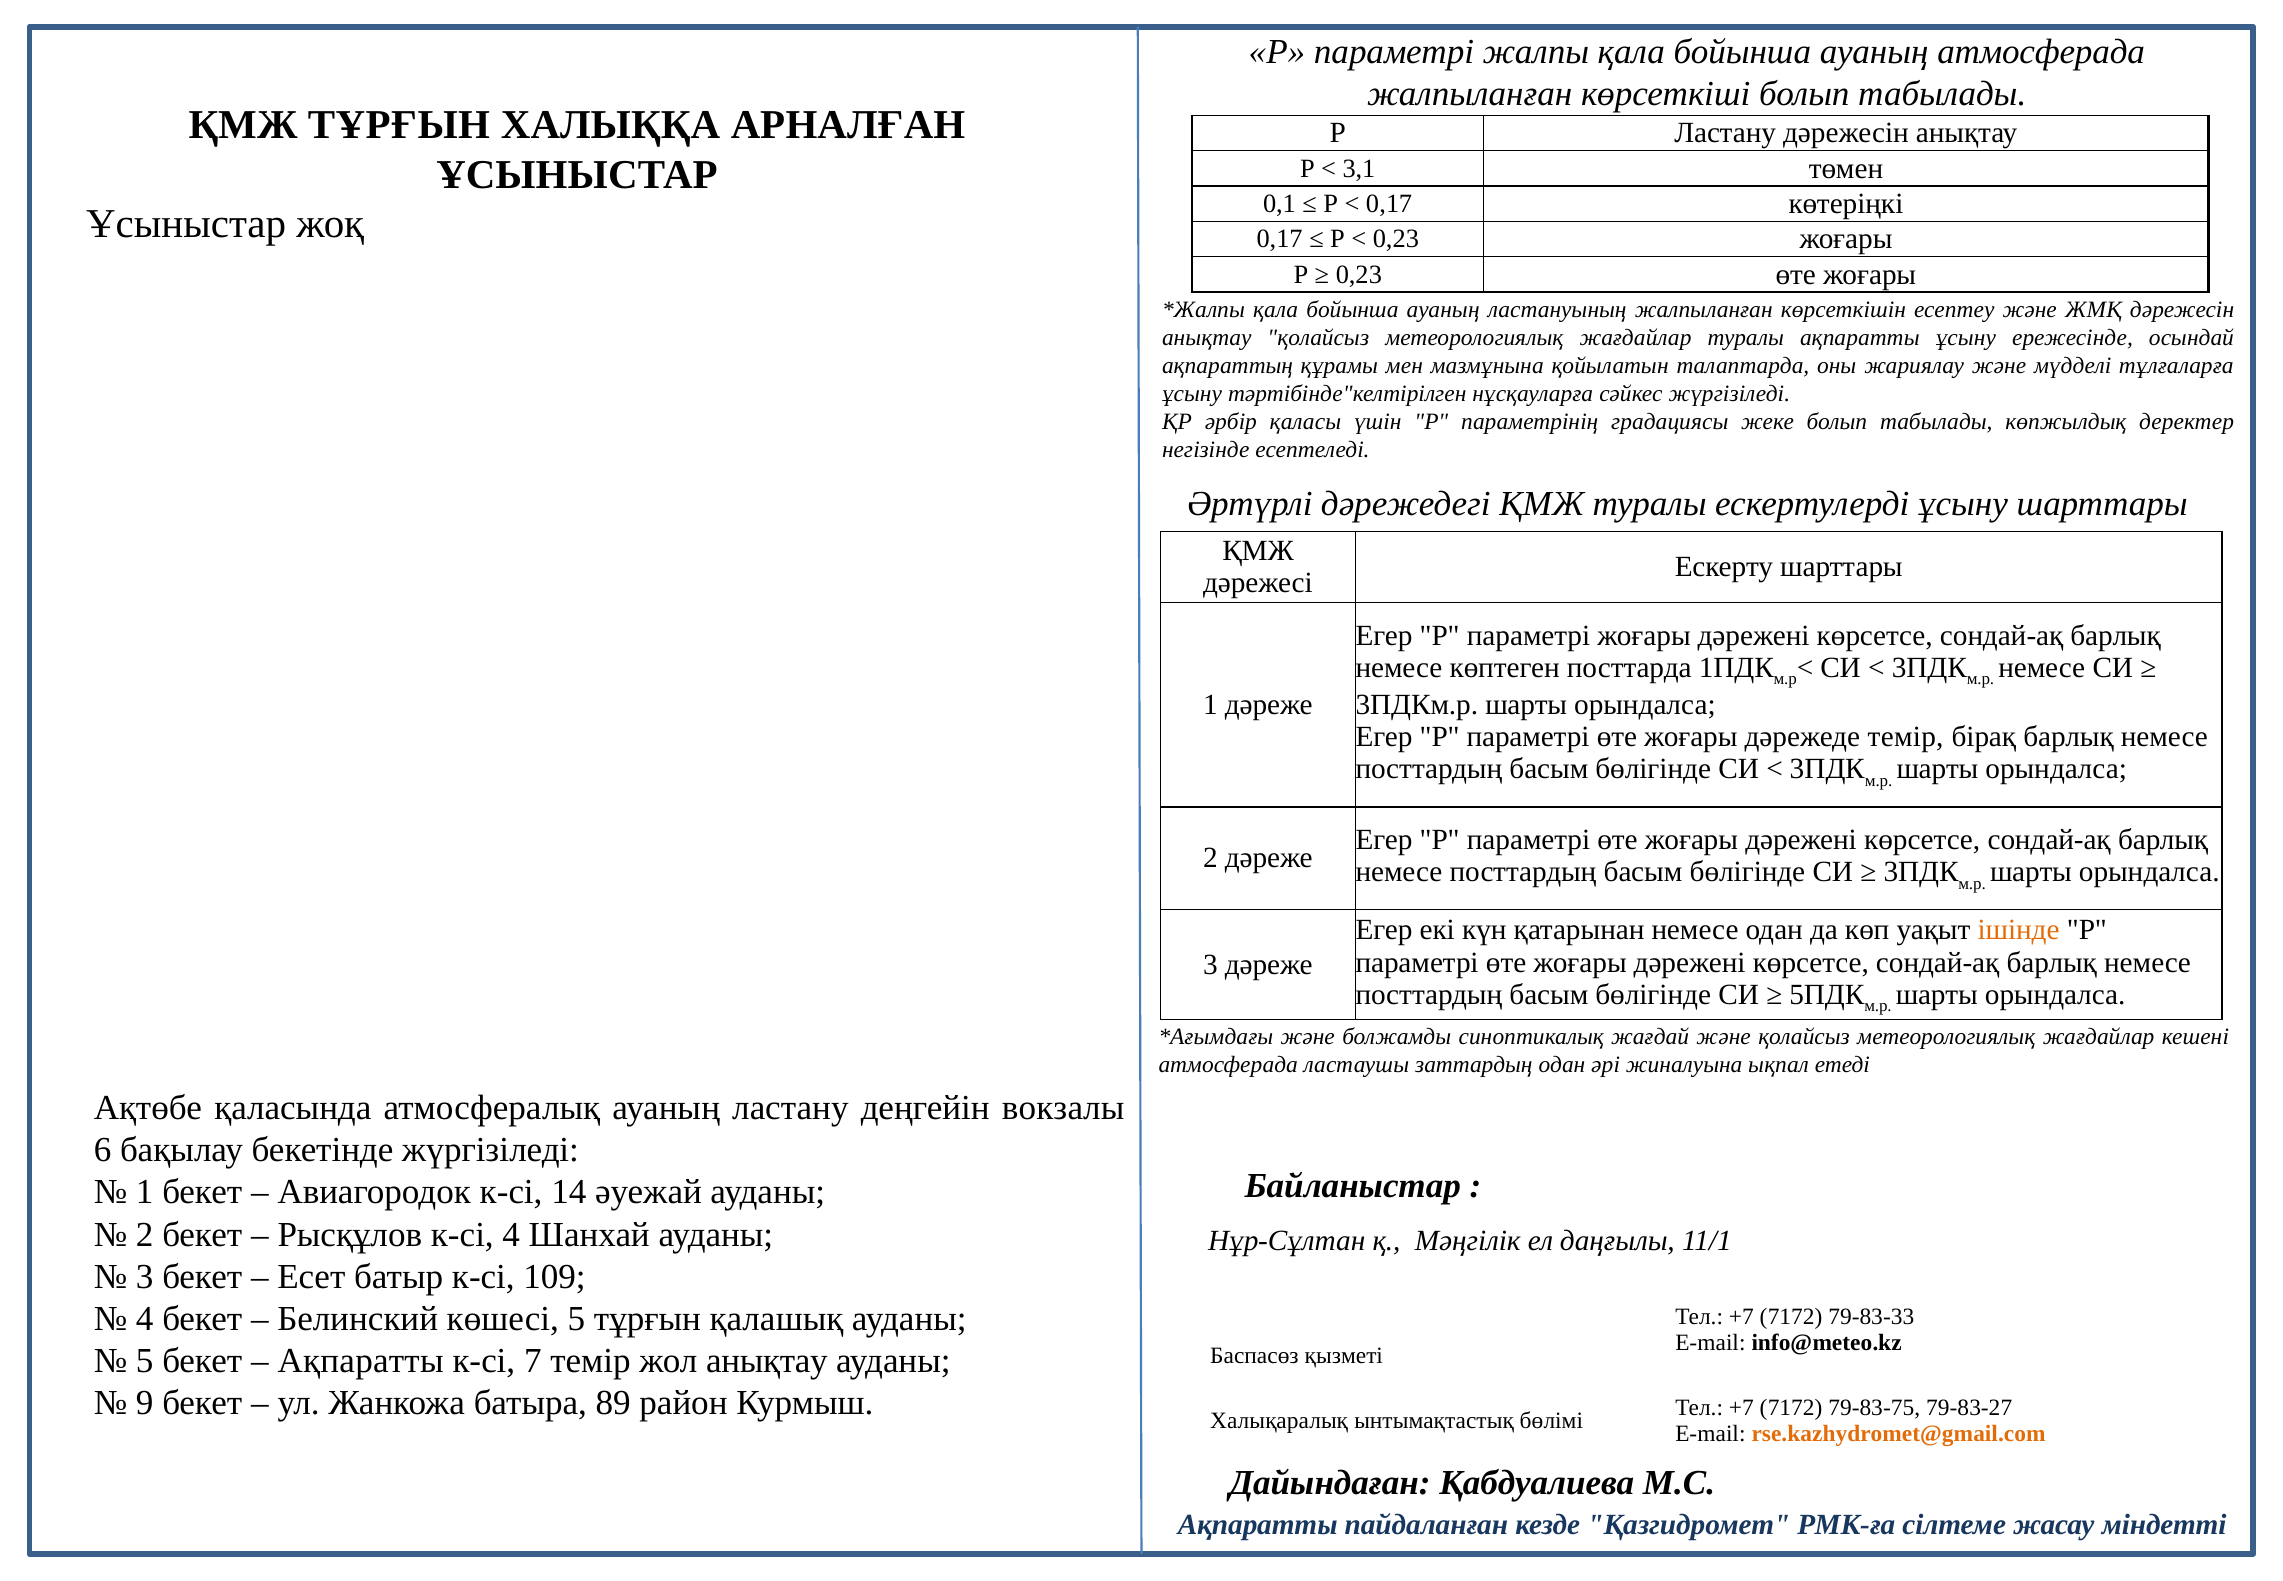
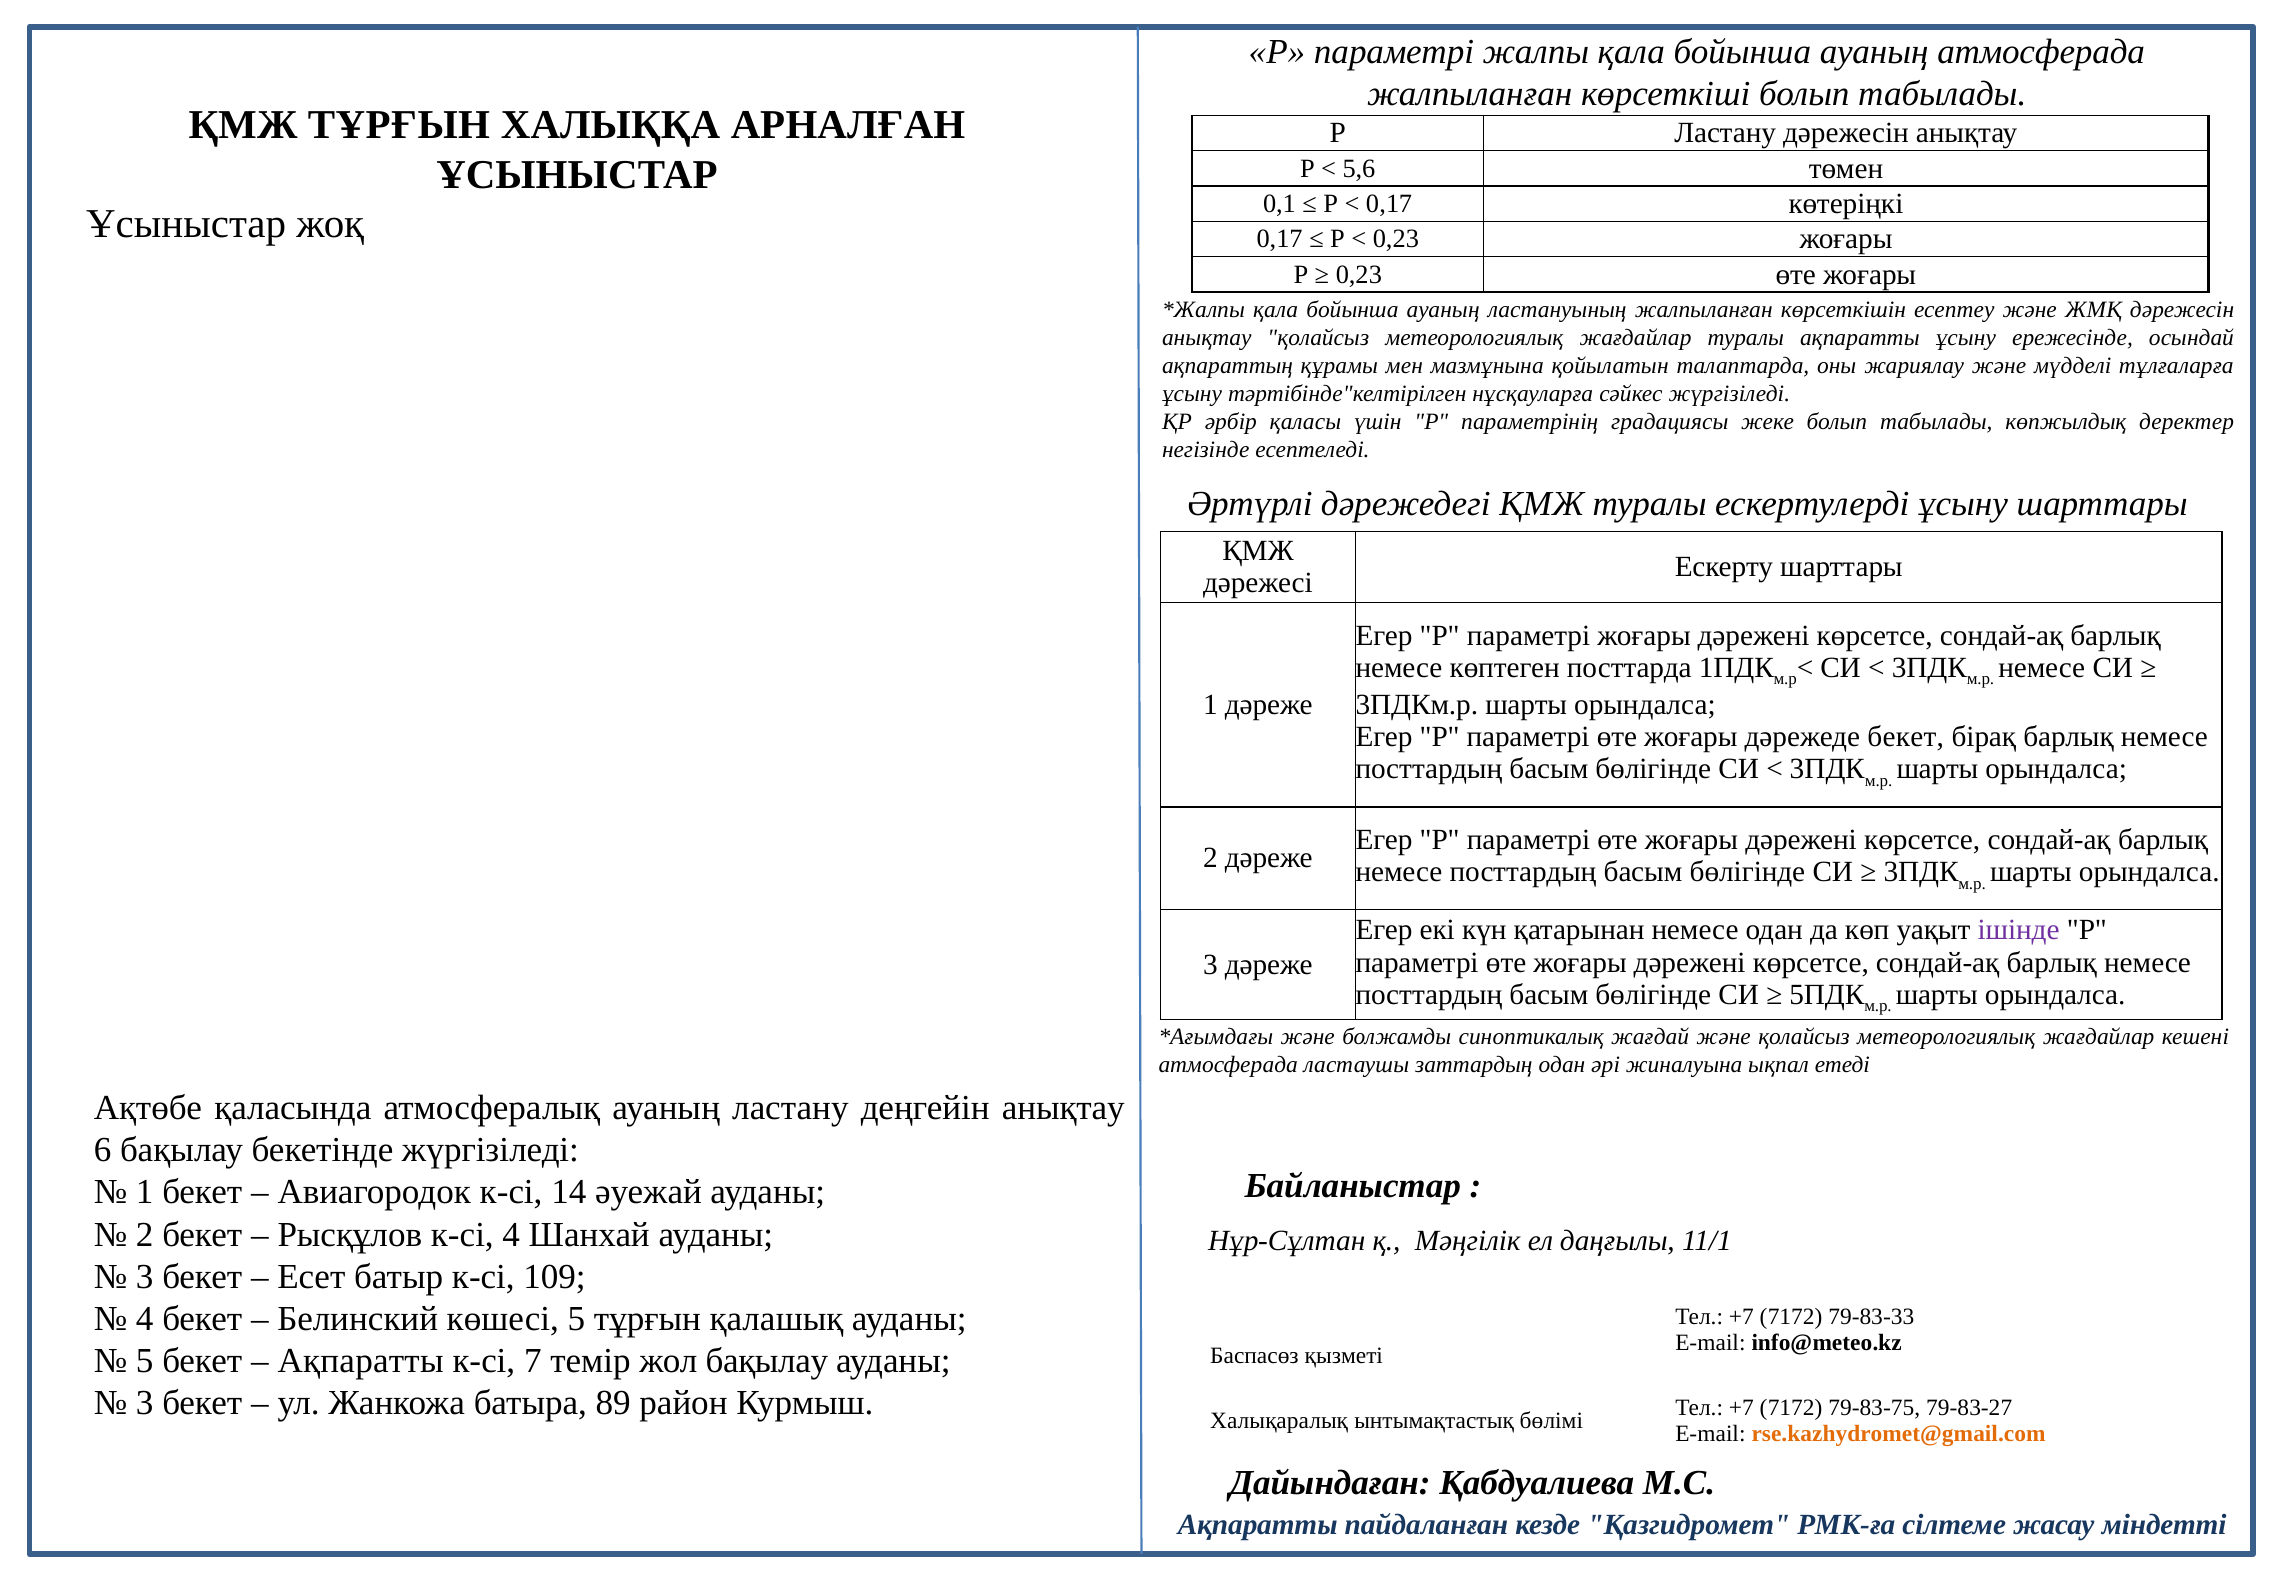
3,1: 3,1 -> 5,6 (1359, 169)
дәрежеде темір: темір -> бекет (1906, 737)
ішінде colour: orange -> purple (2019, 930)
деңгейін вокзалы: вокзалы -> анықтау (1063, 1108)
жол анықтау: анықтау -> бақылау (767, 1361)
9: 9 -> 3 (145, 1403)
